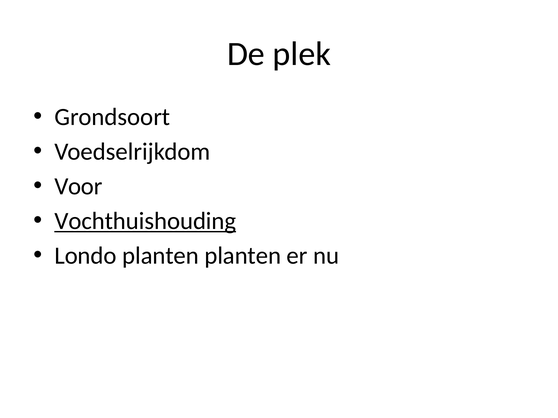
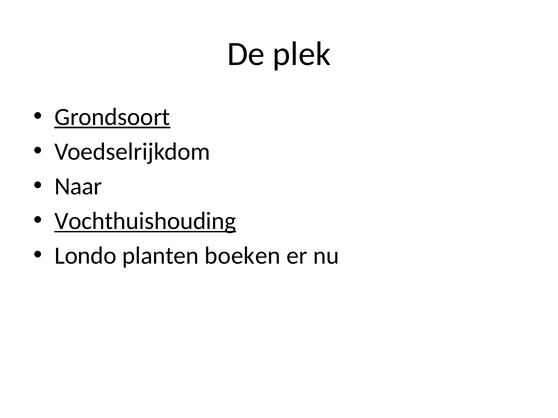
Grondsoort underline: none -> present (112, 117)
Voor: Voor -> Naar (78, 187)
planten planten: planten -> boeken (243, 256)
